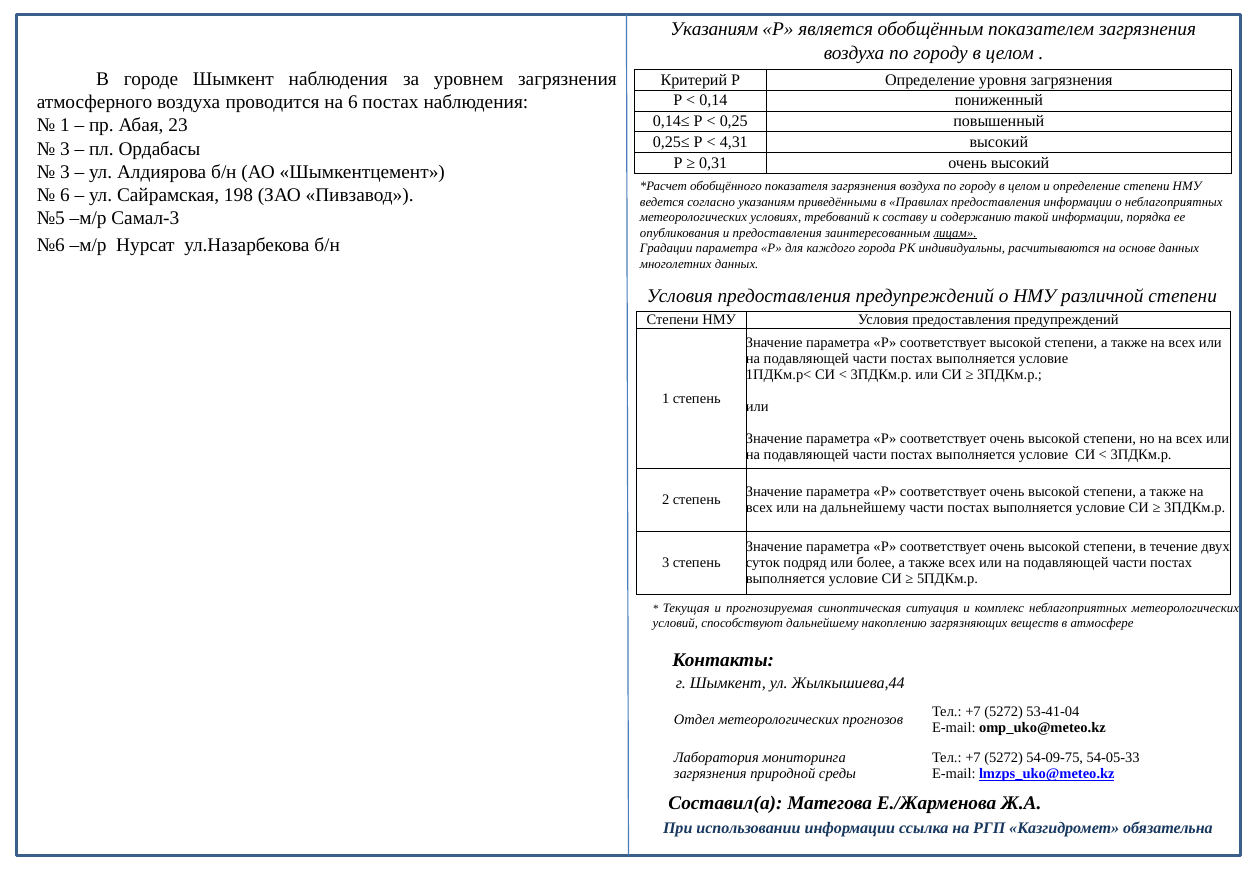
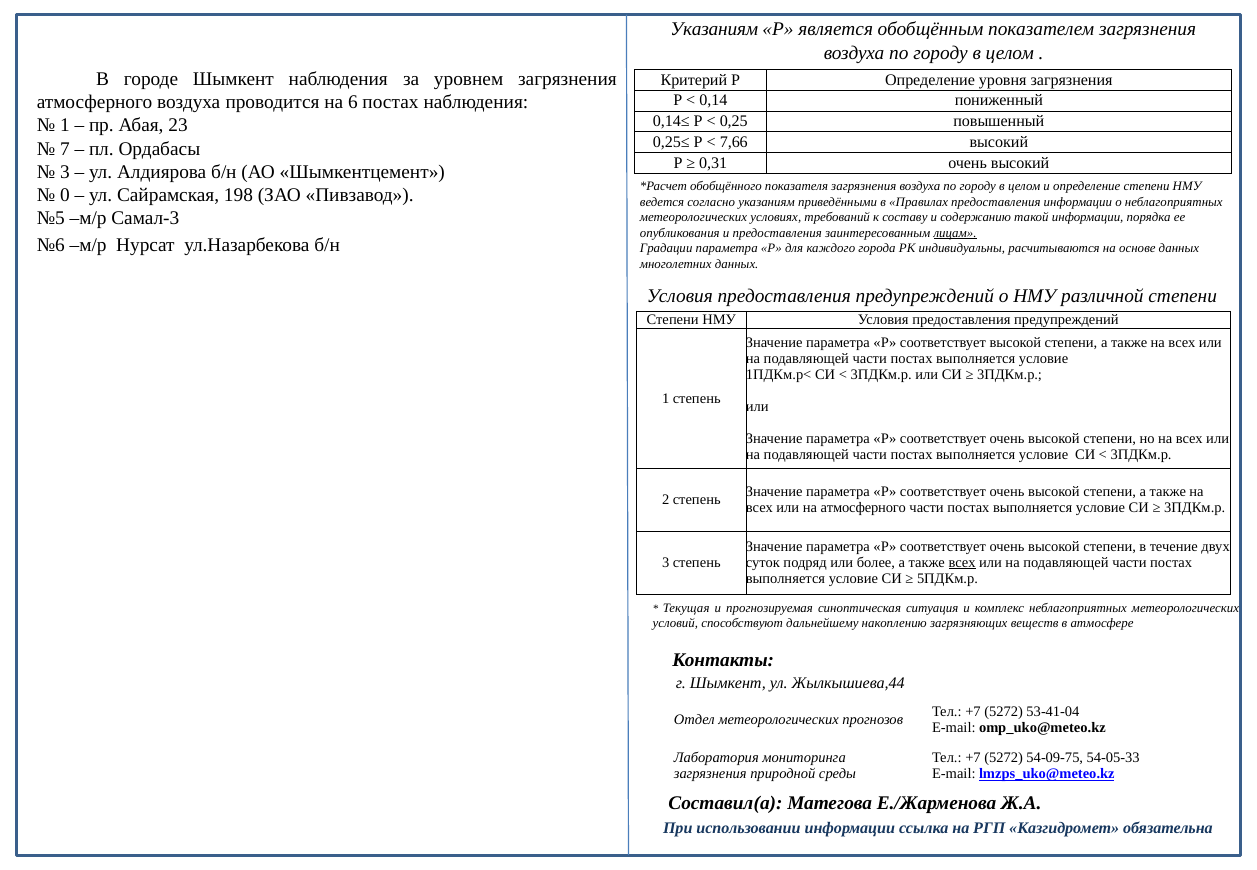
4,31: 4,31 -> 7,66 (734, 142)
3: 3 -> 7 (65, 149)
6: 6 -> 0 (65, 195)
на дальнейшему: дальнейшему -> атмосферного (863, 508)
всех underline: none -> present (962, 563)
